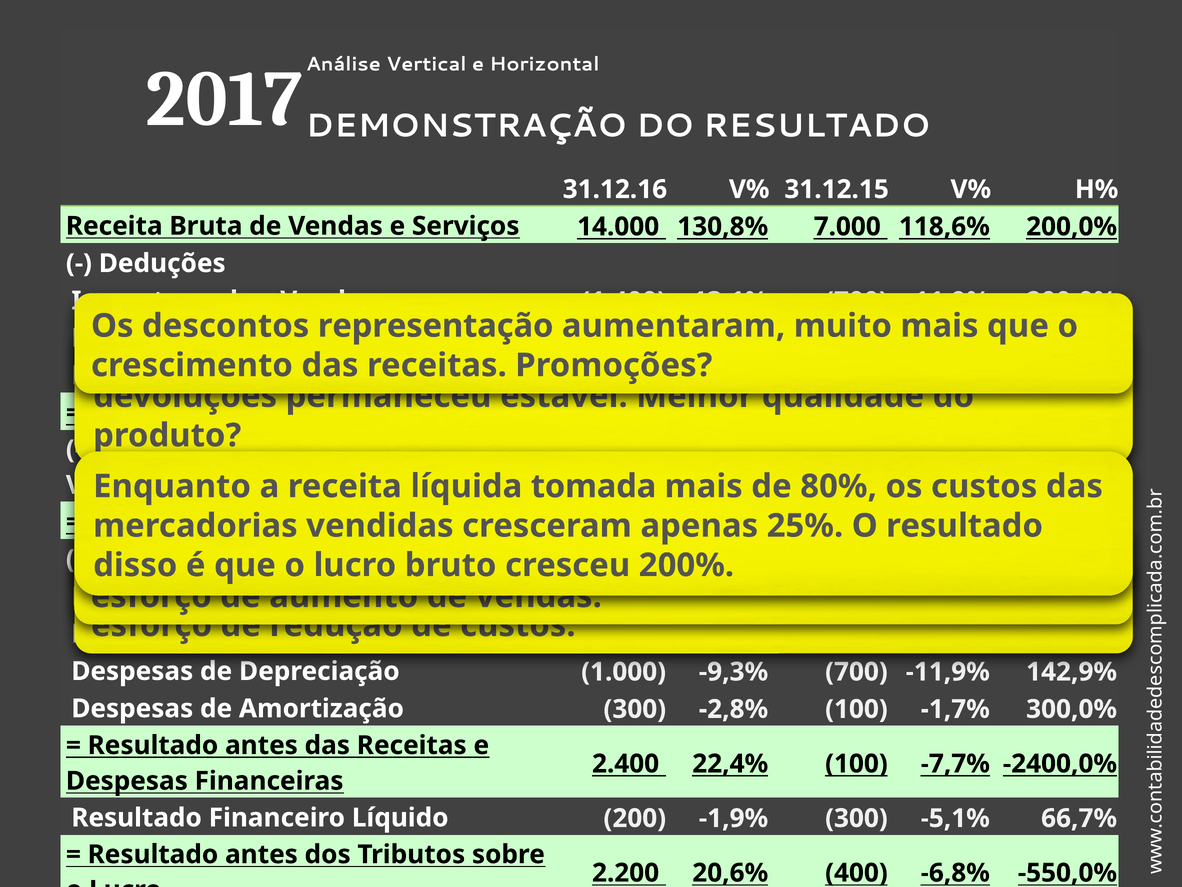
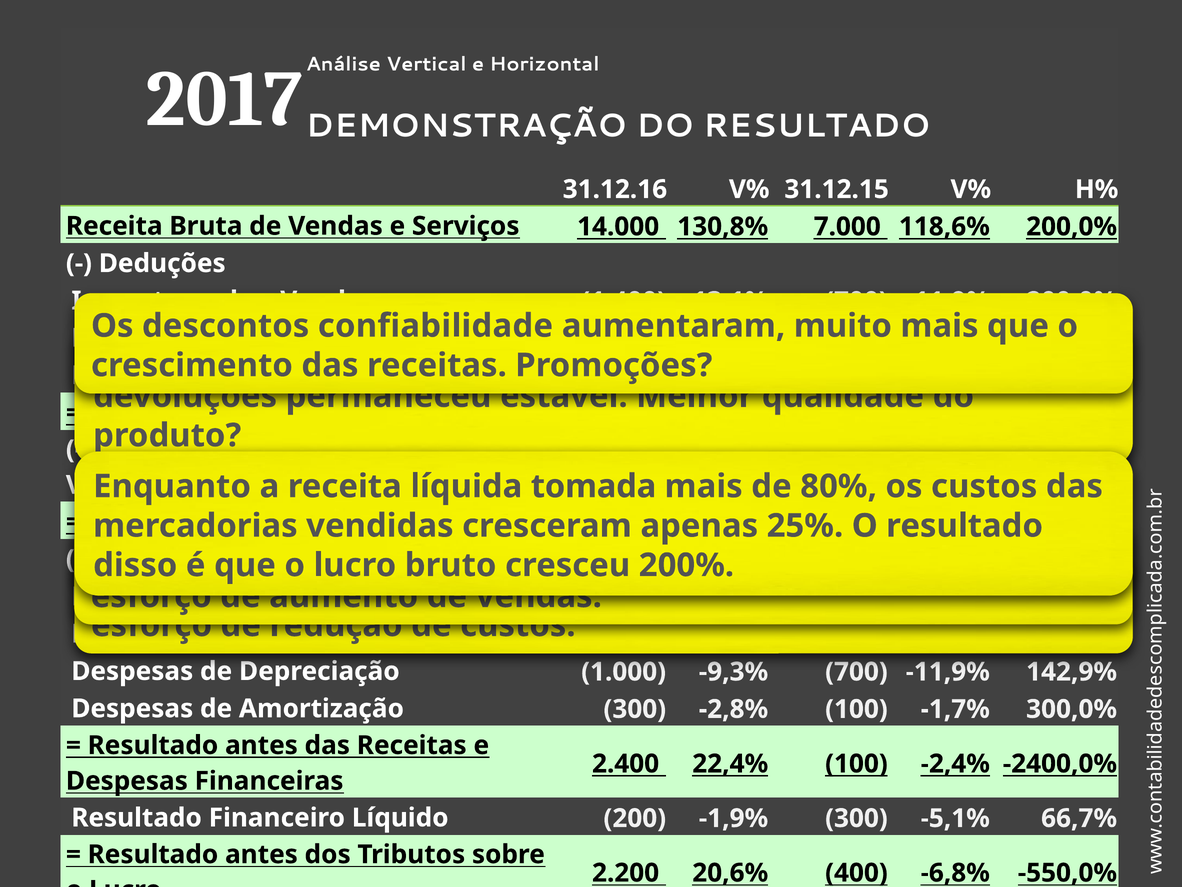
representação: representação -> confiabilidade (435, 326)
-7,7%: -7,7% -> -2,4% (955, 763)
